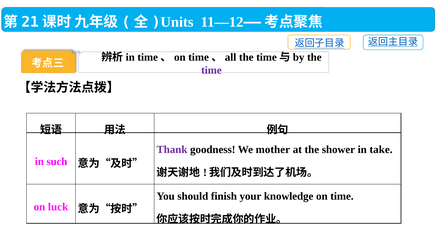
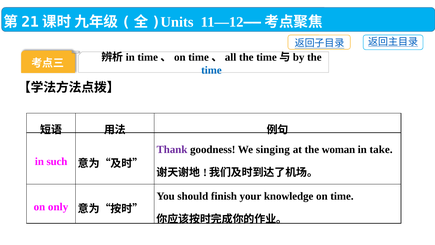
time colour: purple -> blue (211, 70)
mother: mother -> singing (273, 149)
shower: shower -> woman (338, 149)
luck: luck -> only (58, 207)
